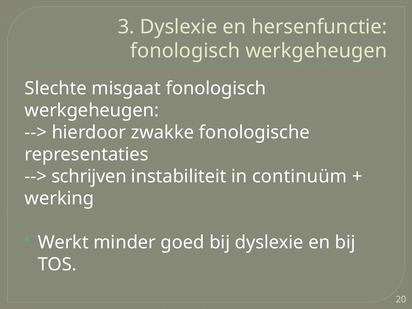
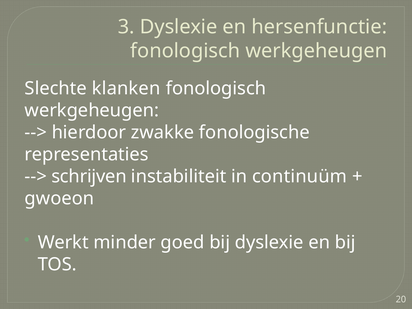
misgaat: misgaat -> klanken (126, 88)
werking: werking -> gwoeon (59, 198)
